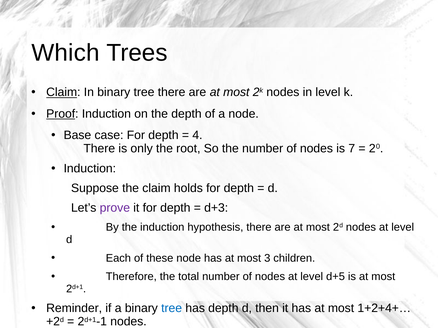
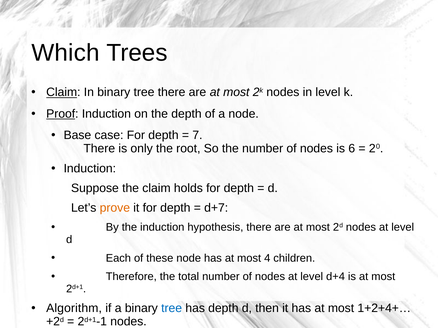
4: 4 -> 7 (197, 135)
7: 7 -> 6 (352, 149)
prove colour: purple -> orange (115, 208)
d+3: d+3 -> d+7 (216, 208)
3: 3 -> 4 (267, 258)
d+5: d+5 -> d+4 (336, 277)
Reminder: Reminder -> Algorithm (74, 309)
